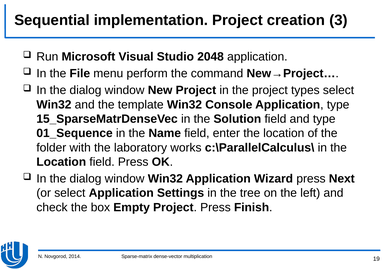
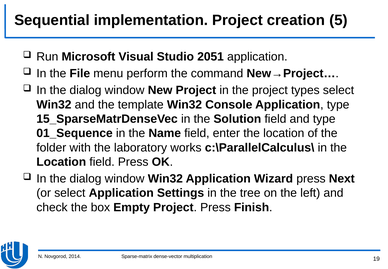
3: 3 -> 5 (338, 20)
2048: 2048 -> 2051 (211, 57)
